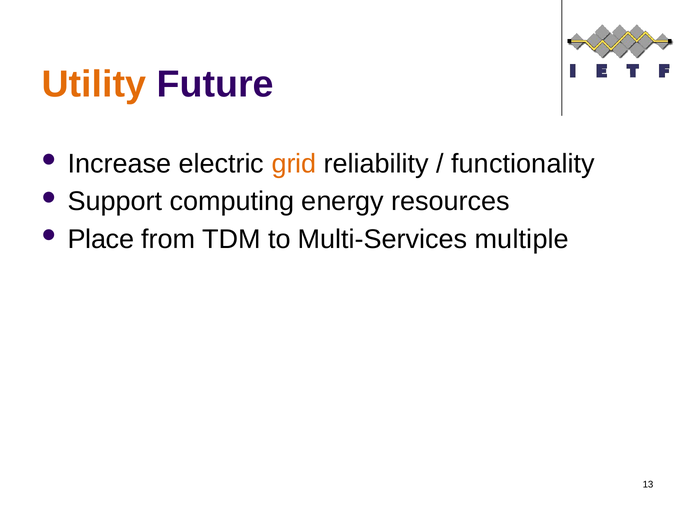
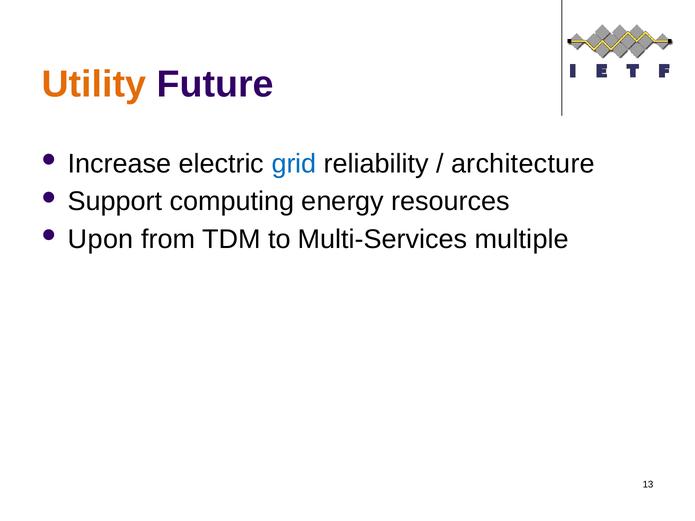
grid colour: orange -> blue (294, 164)
functionality: functionality -> architecture (523, 164)
Place: Place -> Upon (101, 239)
